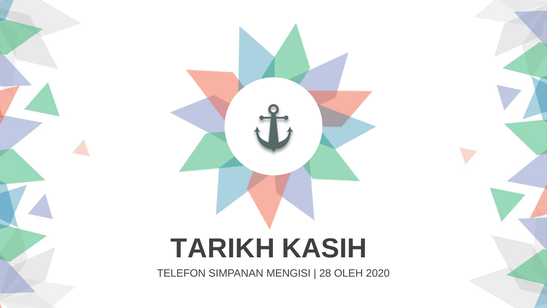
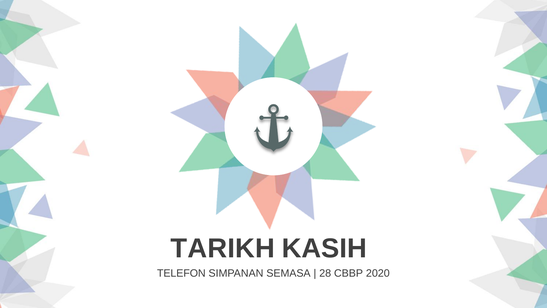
MENGISI: MENGISI -> SEMASA (288, 273)
OLEH: OLEH -> CBBP (348, 273)
